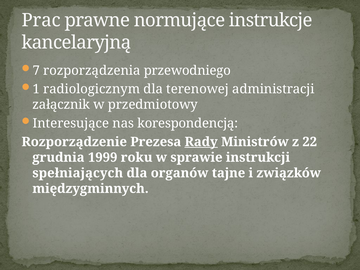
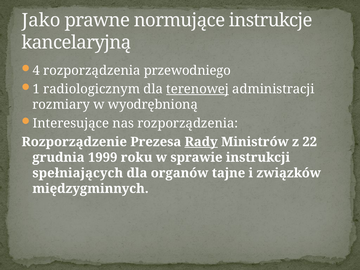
Prac: Prac -> Jako (41, 20)
7: 7 -> 4 (36, 70)
terenowej underline: none -> present (198, 89)
załącznik: załącznik -> rozmiary (61, 105)
przedmiotowy: przedmiotowy -> wyodrębnioną (153, 105)
nas korespondencją: korespondencją -> rozporządzenia (188, 123)
